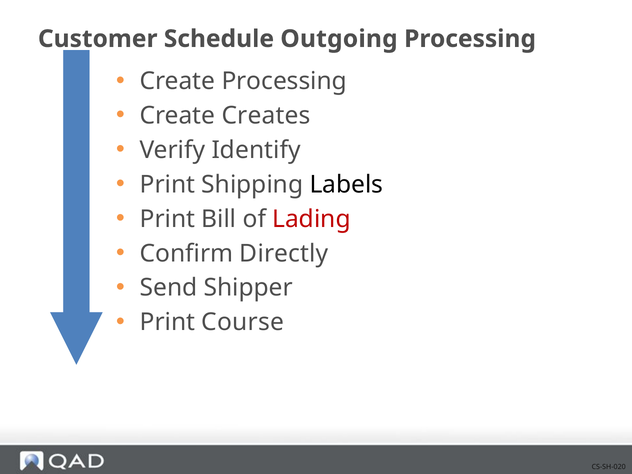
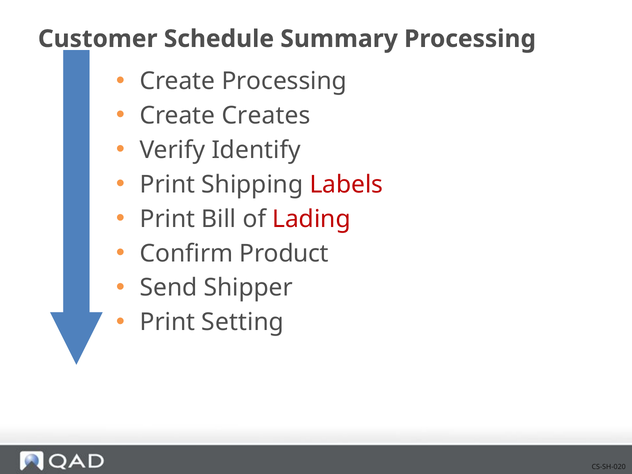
Outgoing: Outgoing -> Summary (339, 39)
Labels colour: black -> red (346, 185)
Directly: Directly -> Product (284, 253)
Course: Course -> Setting (243, 322)
